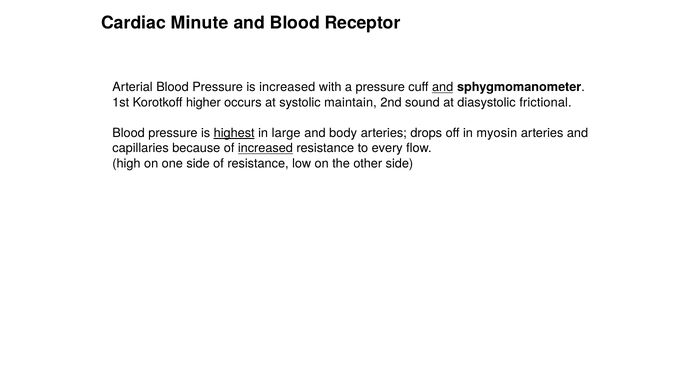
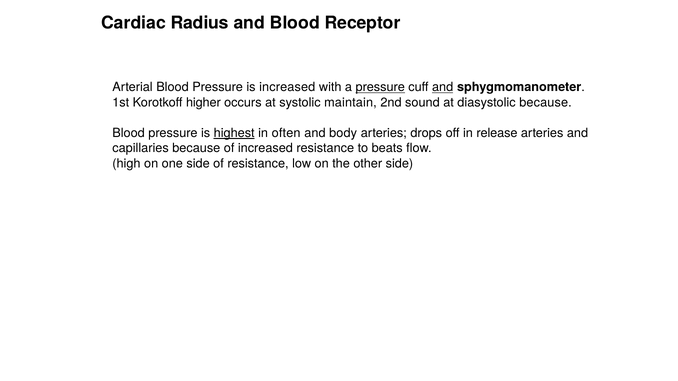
Minute: Minute -> Radius (200, 23)
pressure underline: none -> present (380, 87)
diasystolic frictional: frictional -> because (545, 103)
large: large -> often (286, 133)
myosin: myosin -> release (497, 133)
increased underline: present -> none (265, 148)
every: every -> beats (387, 148)
